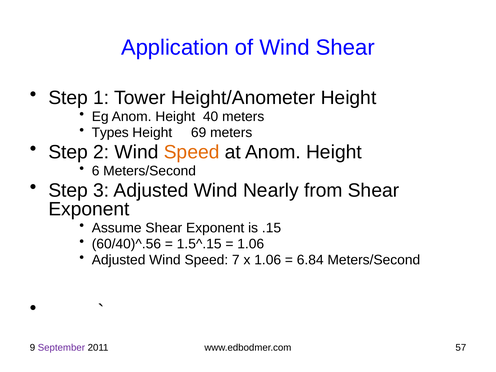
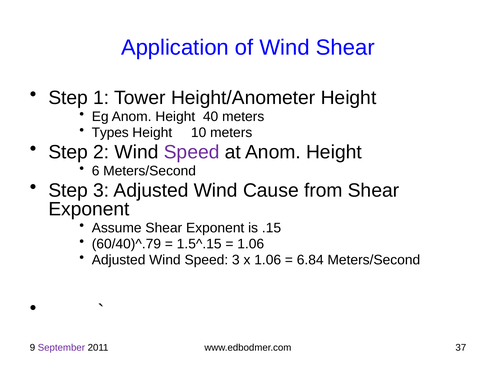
69: 69 -> 10 (199, 133)
Speed colour: orange -> purple (192, 152)
Nearly: Nearly -> Cause (271, 191)
60/40)^.56: 60/40)^.56 -> 60/40)^.79 (126, 244)
Speed 7: 7 -> 3 (236, 260)
57: 57 -> 37 (461, 348)
